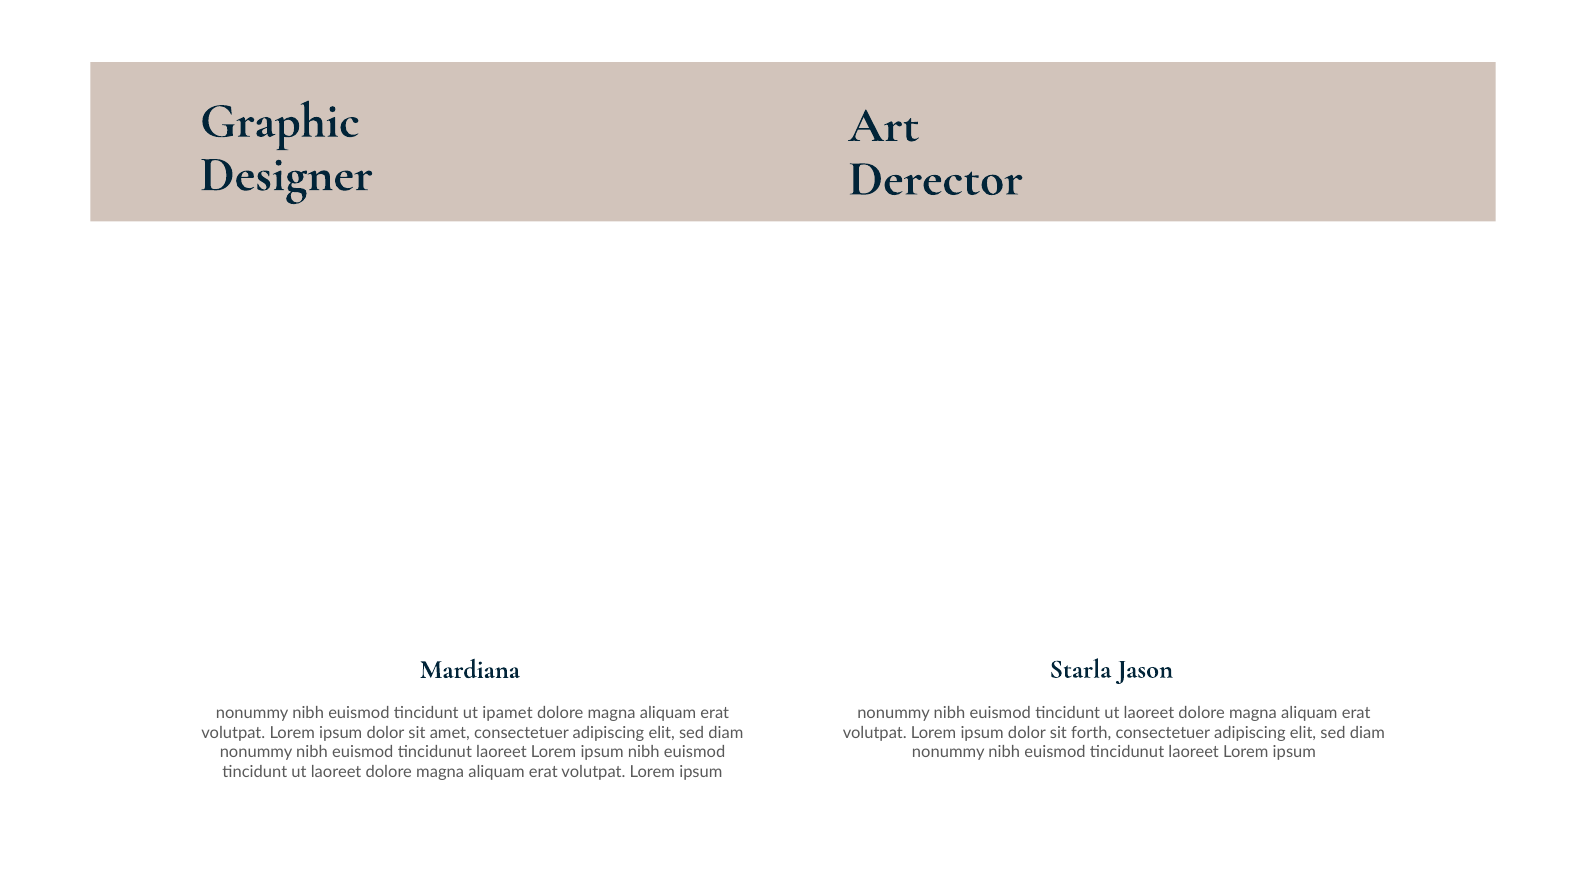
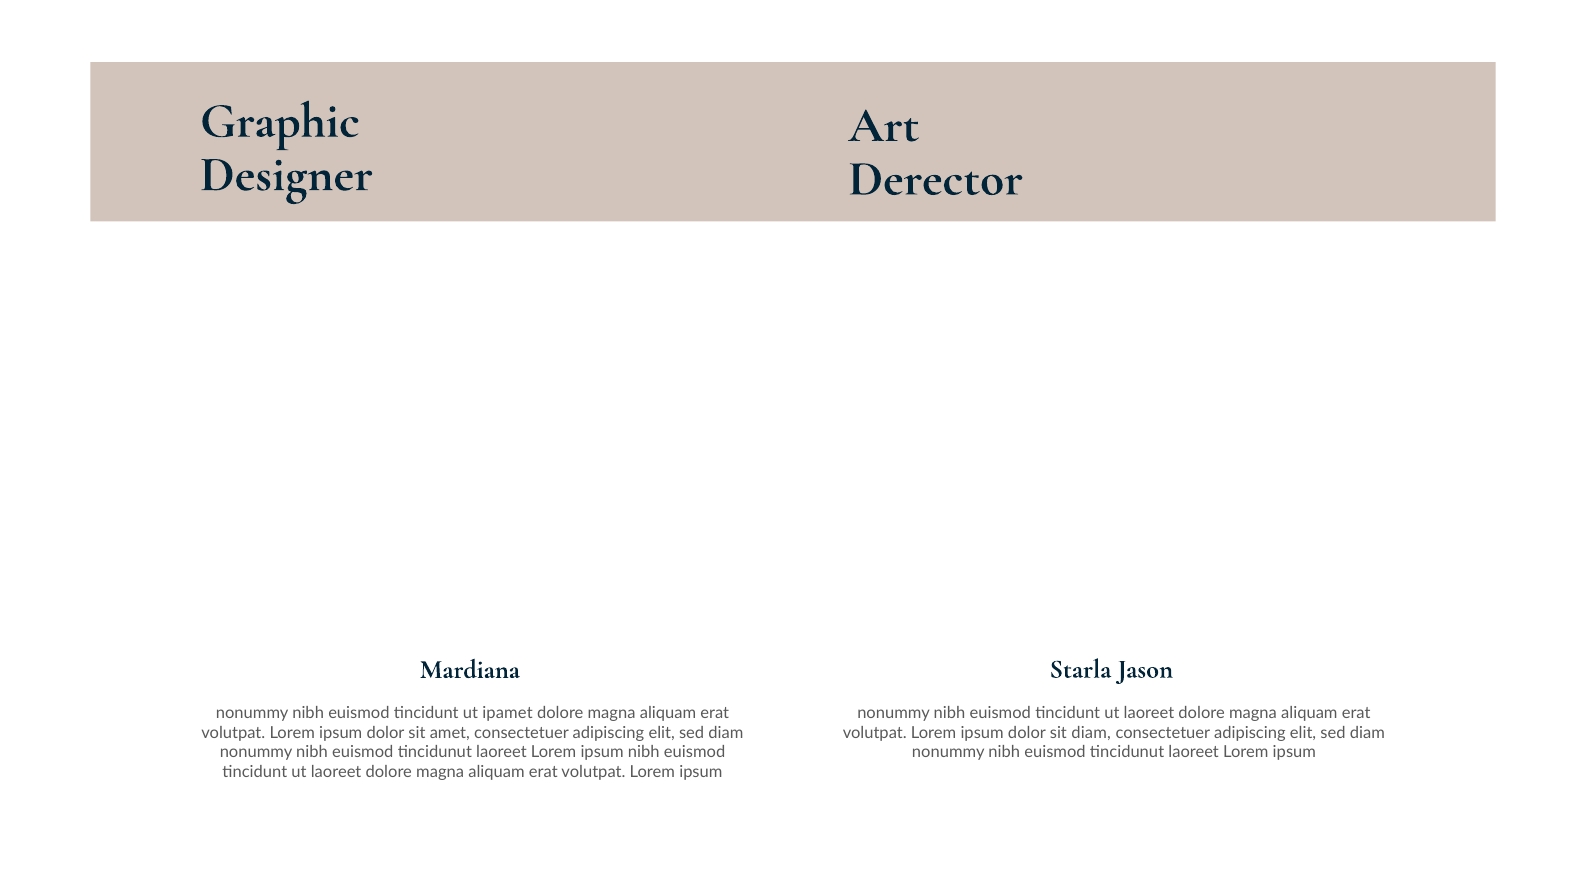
sit forth: forth -> diam (1091, 733)
